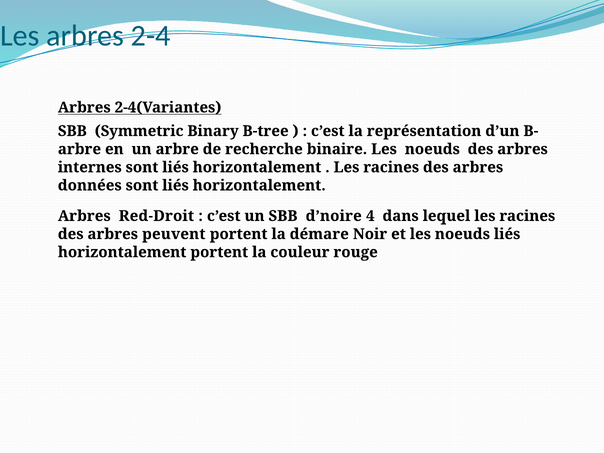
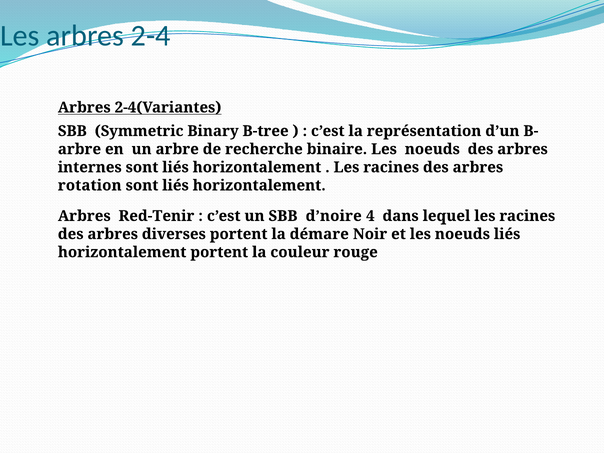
données: données -> rotation (90, 185)
Red-Droit: Red-Droit -> Red-Tenir (156, 216)
peuvent: peuvent -> diverses (174, 234)
